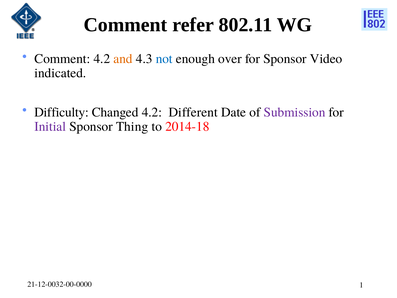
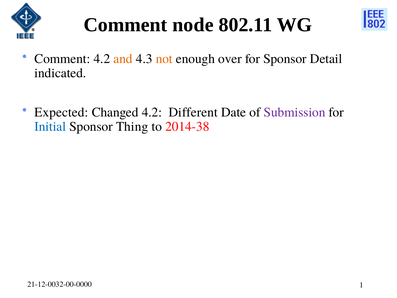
refer: refer -> node (193, 25)
not colour: blue -> orange (164, 59)
Video: Video -> Detail (326, 59)
Difficulty: Difficulty -> Expected (61, 112)
Initial colour: purple -> blue (50, 126)
2014-18: 2014-18 -> 2014-38 (187, 126)
